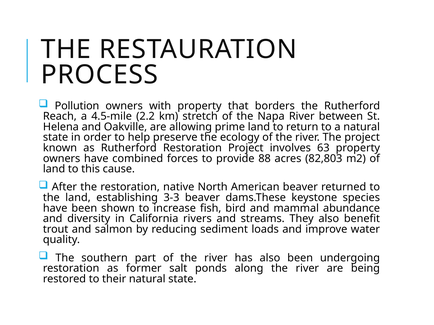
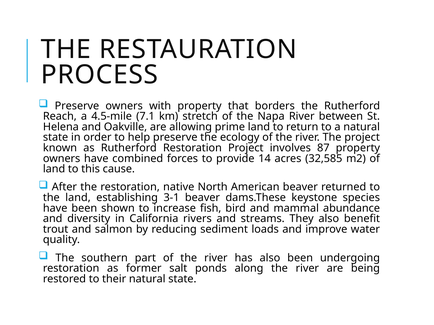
Pollution: Pollution -> Preserve (77, 106)
2.2: 2.2 -> 7.1 (145, 117)
63: 63 -> 87 (323, 148)
88: 88 -> 14 (265, 159)
82,803: 82,803 -> 32,585 (324, 159)
3-3: 3-3 -> 3-1 (171, 198)
